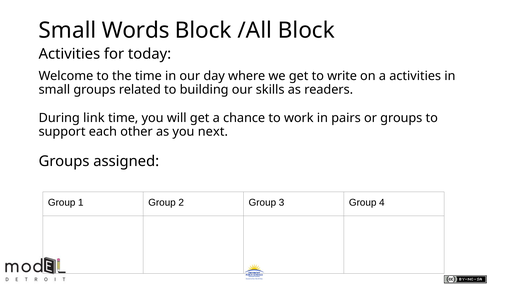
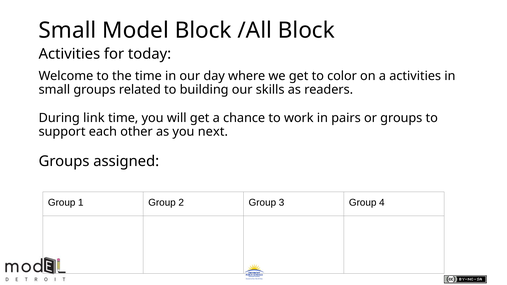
Words: Words -> Model (136, 30)
write: write -> color (342, 76)
